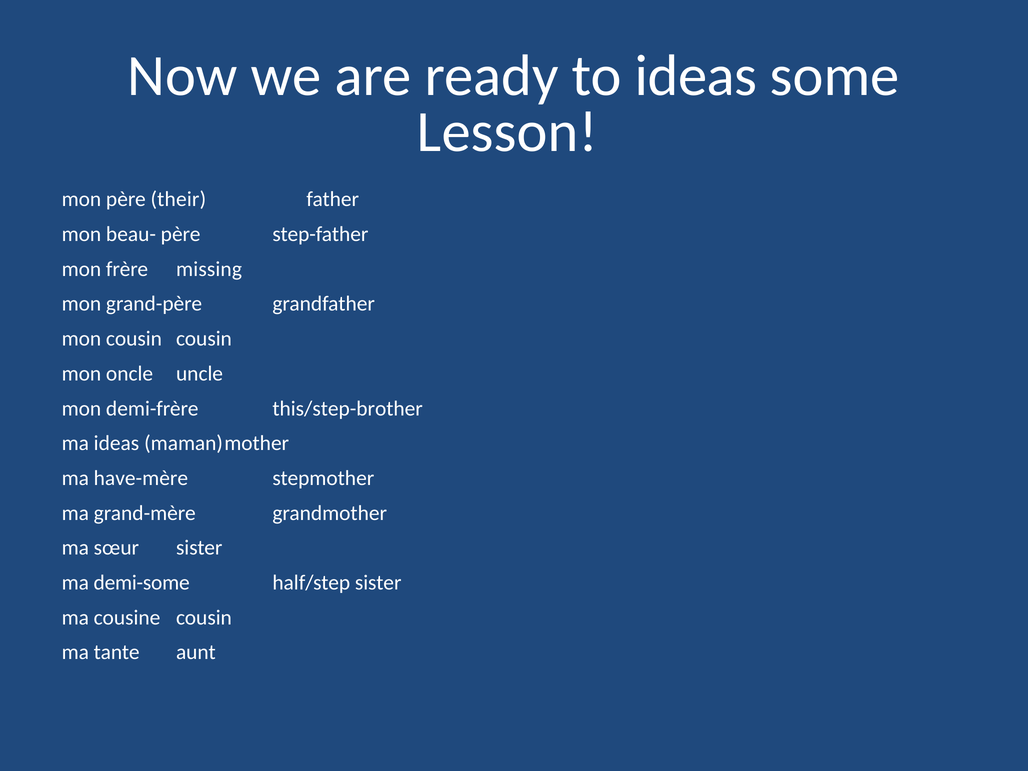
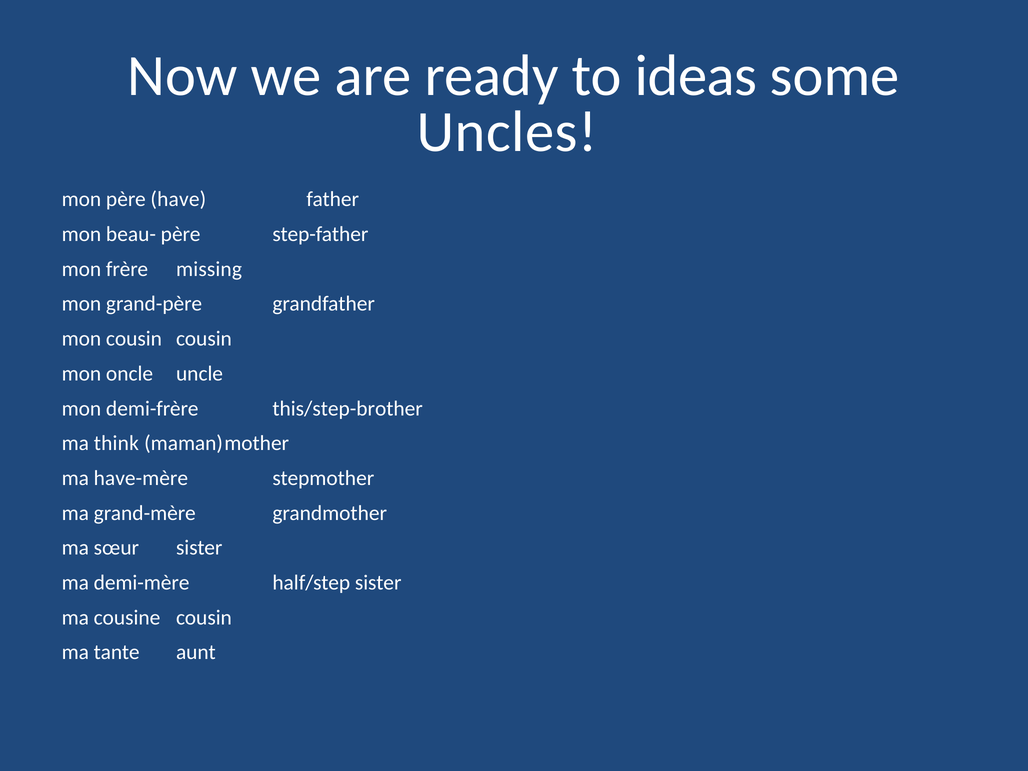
Lesson: Lesson -> Uncles (507, 132)
their: their -> have (178, 199)
ma ideas: ideas -> think (116, 443)
demi-some: demi-some -> demi-mère (142, 583)
